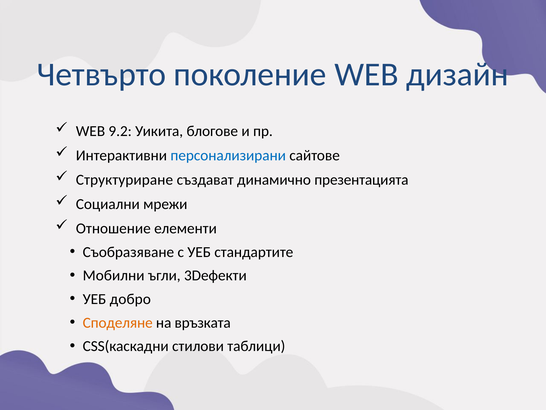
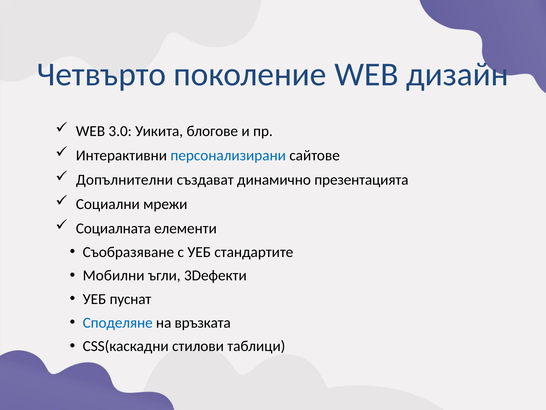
9.2: 9.2 -> 3.0 (120, 131)
Структуриране: Структуриране -> Допълнителни (124, 180)
Отношение: Отношение -> Социалната (113, 228)
добро: добро -> пуснат (130, 299)
Споделяне colour: orange -> blue (118, 322)
